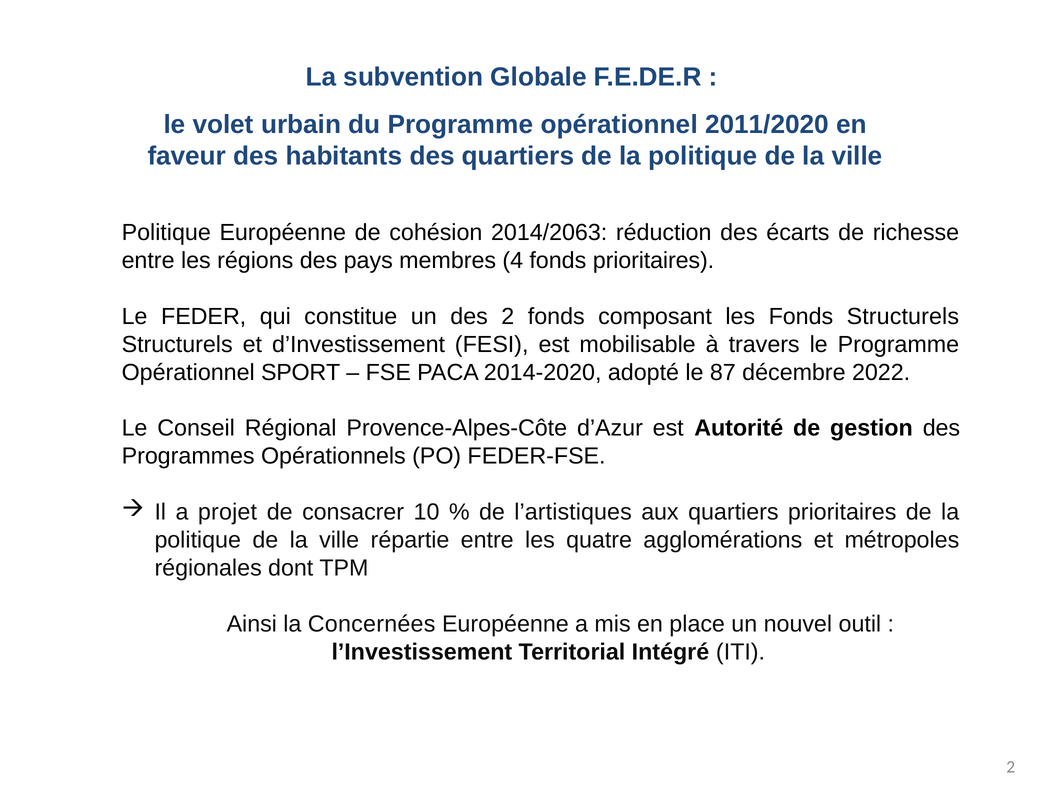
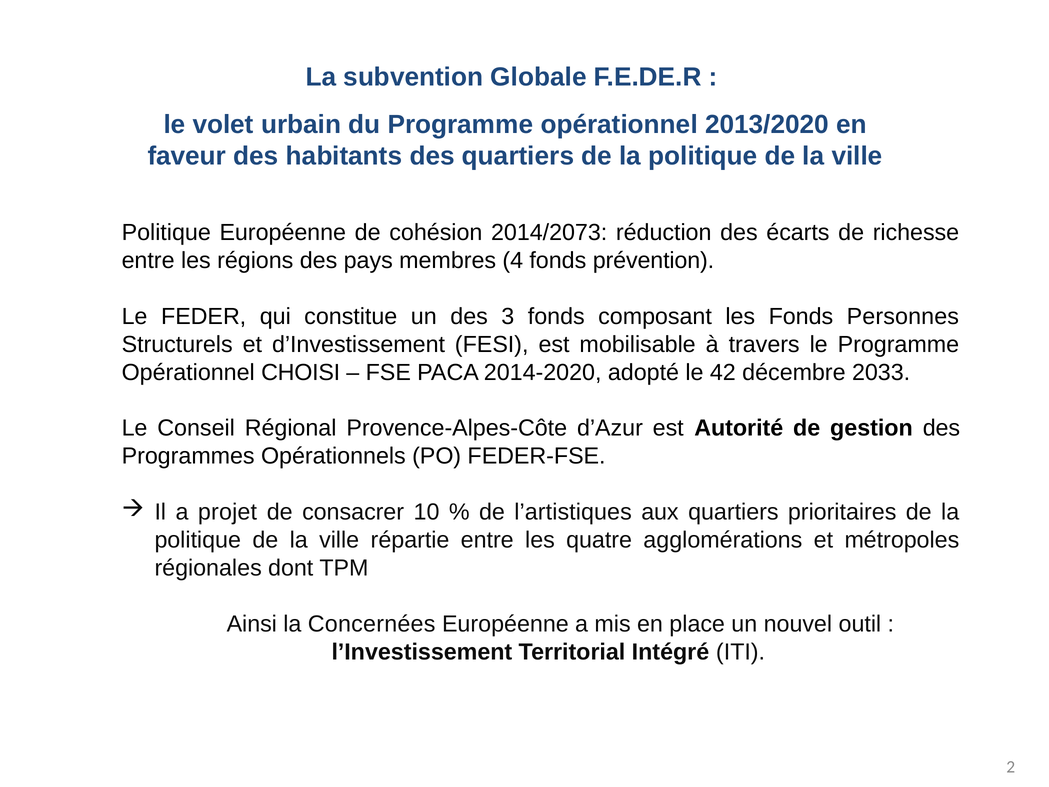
2011/2020: 2011/2020 -> 2013/2020 (767, 124)
2014/2063: 2014/2063 -> 2014/2073 (549, 232)
fonds prioritaires: prioritaires -> prévention (653, 260)
des 2: 2 -> 3 (508, 316)
Fonds Structurels: Structurels -> Personnes (903, 316)
SPORT: SPORT -> CHOISI (301, 372)
87: 87 -> 42 (723, 372)
2022: 2022 -> 2033 (881, 372)
